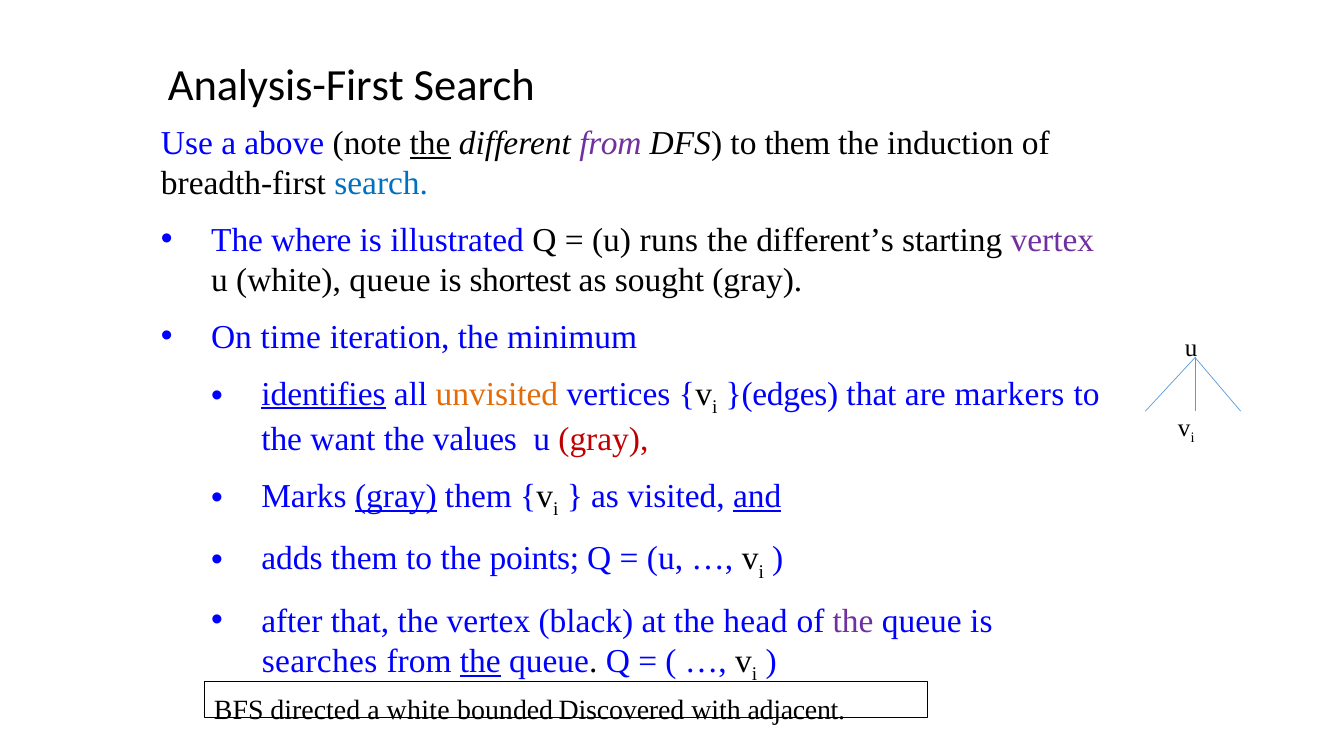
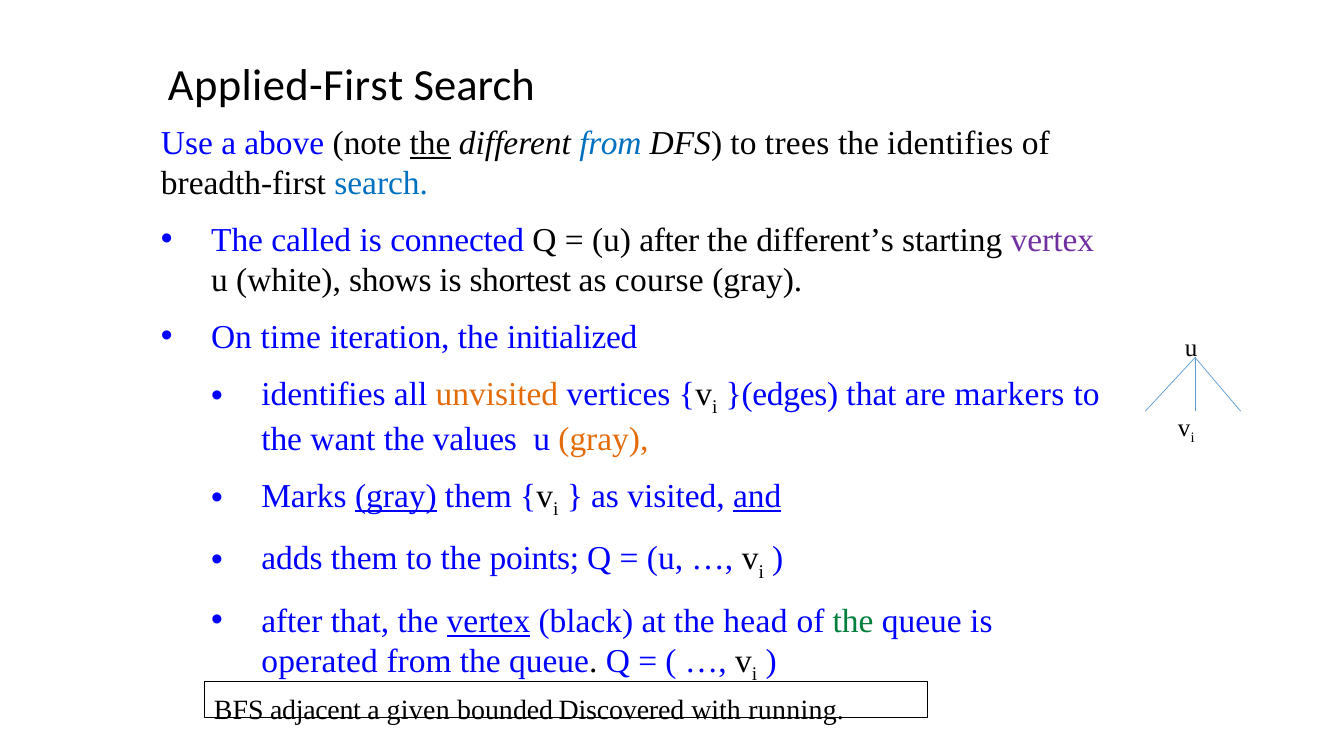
Analysis-First: Analysis-First -> Applied-First (286, 86)
from colour: purple -> blue (610, 144)
to them: them -> trees (797, 144)
the induction: induction -> identifies (950, 144)
where: where -> called (311, 241)
illustrated: illustrated -> connected (457, 241)
u runs: runs -> after (669, 241)
white queue: queue -> shows (390, 281)
sought: sought -> course (659, 281)
minimum: minimum -> initialized (572, 338)
identifies underline: present -> none (323, 394)
gray colour: red -> orange (603, 440)
vertex underline: none -> present (488, 622)
the colour: purple -> green (853, 622)
searches: searches -> operated (320, 662)
the underline: present -> none (480, 662)
directed: directed -> adjacent (316, 711)
a white: white -> given (418, 711)
adjacent: adjacent -> running (796, 711)
